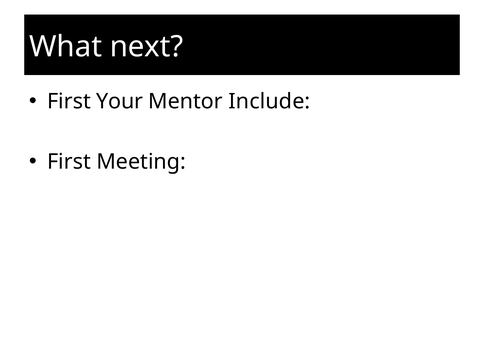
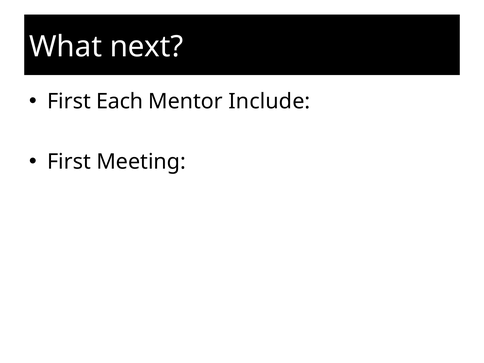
Your: Your -> Each (120, 102)
